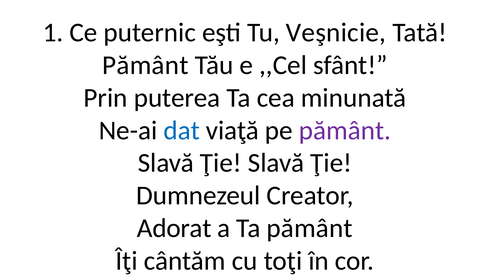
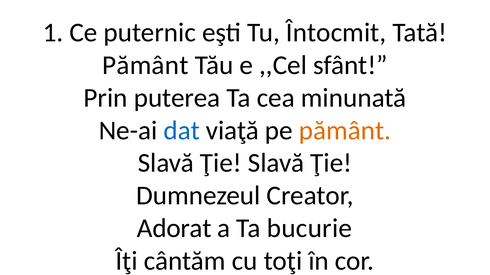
Veşnicie: Veşnicie -> Întocmit (336, 33)
pământ colour: purple -> orange (345, 131)
Ta pământ: pământ -> bucurie (309, 229)
